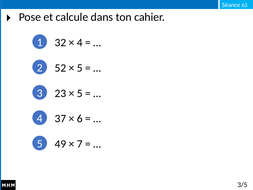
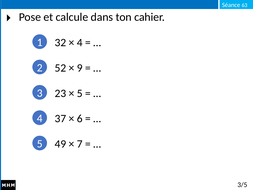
5: 5 -> 9 (80, 68)
